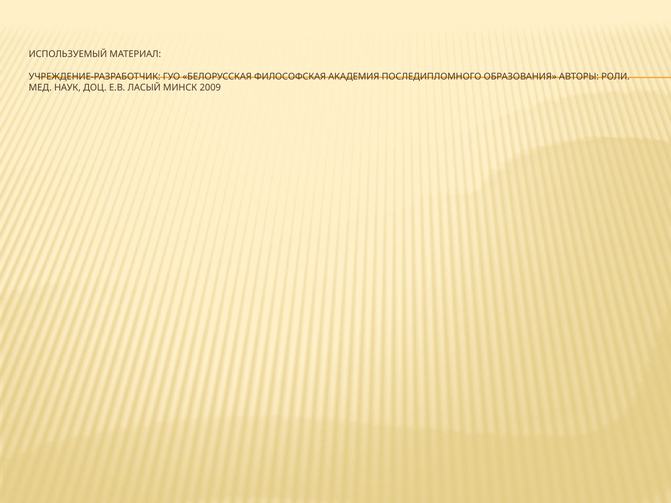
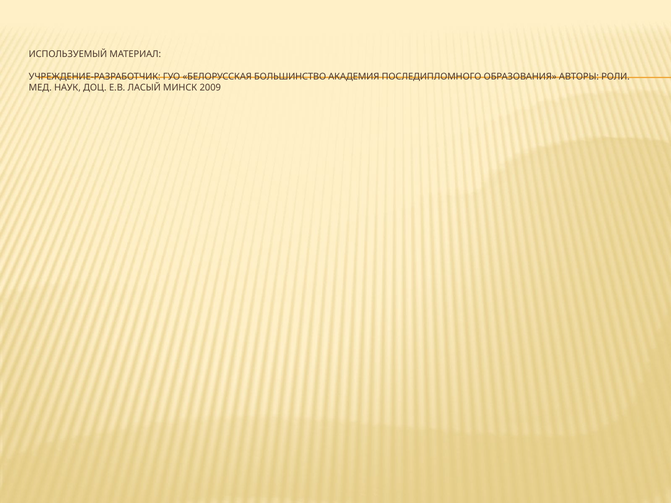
ФИЛОСОФСКАЯ: ФИЛОСОФСКАЯ -> БОЛЬШИНСТВО (290, 77)
